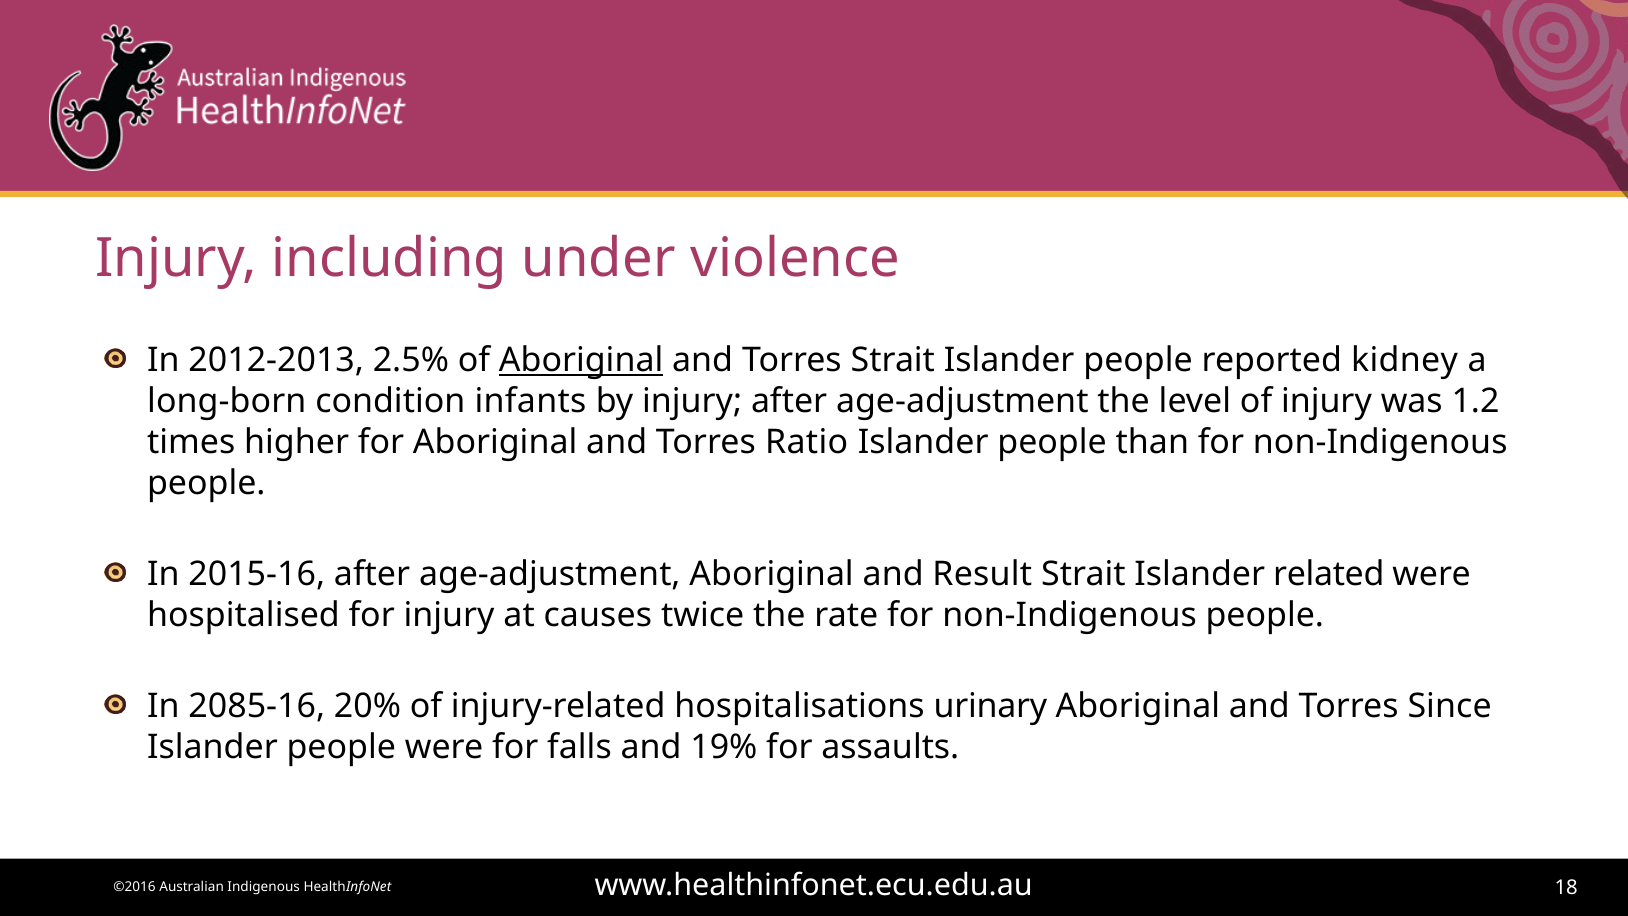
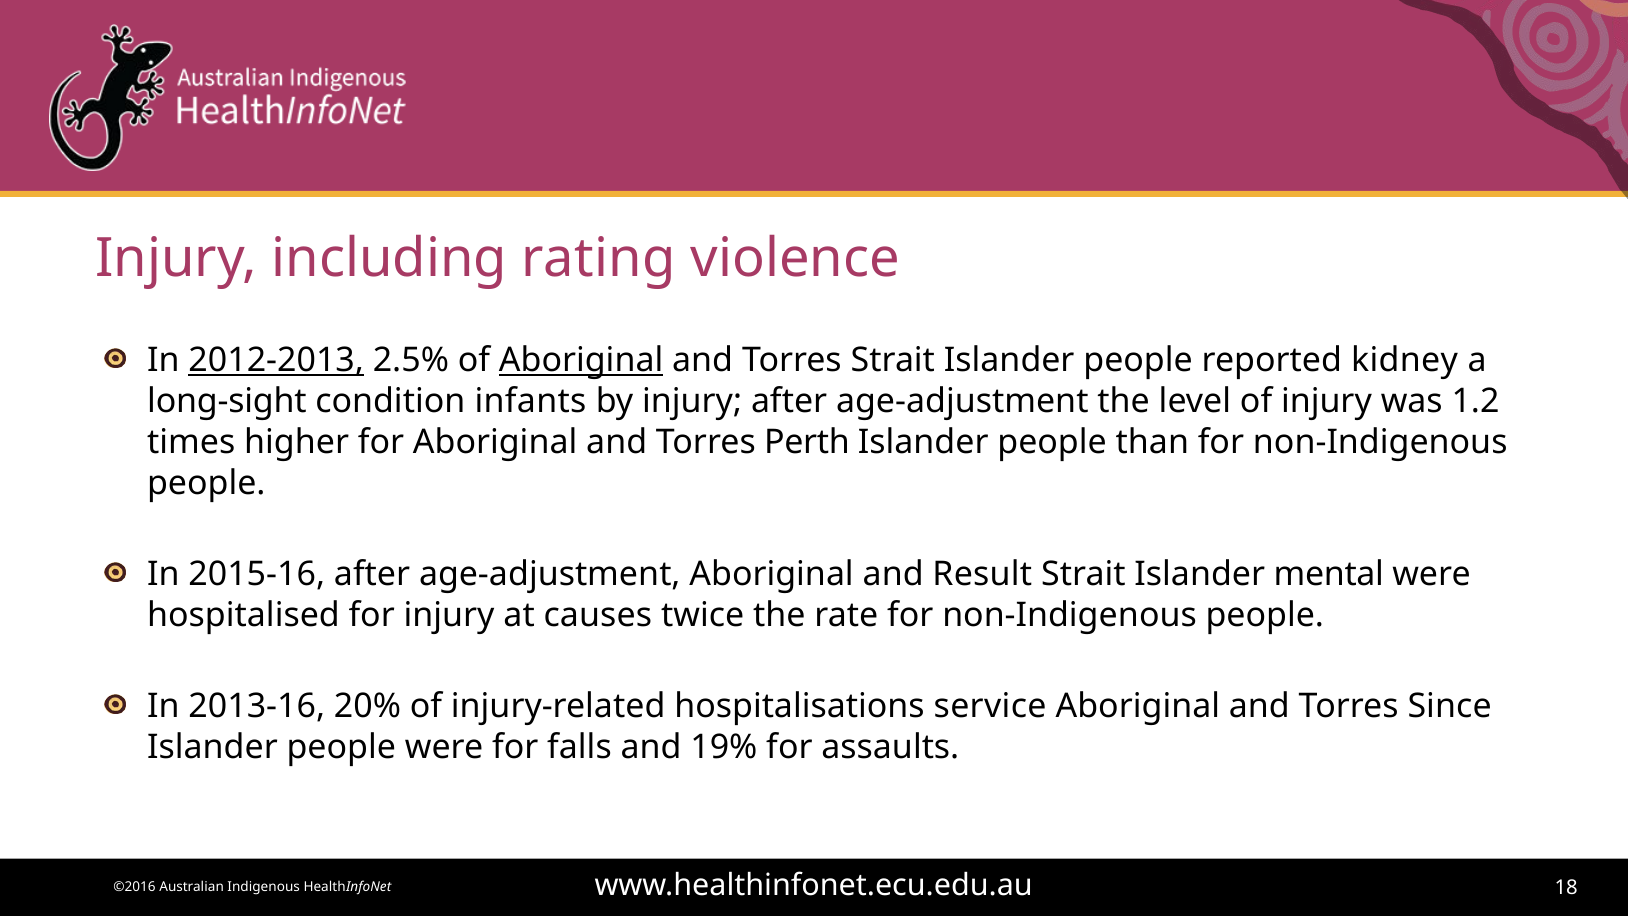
under: under -> rating (599, 258)
2012-2013 underline: none -> present (276, 361)
long-born: long-born -> long-sight (227, 401)
Ratio: Ratio -> Perth (807, 442)
related: related -> mental (1329, 574)
2085-16: 2085-16 -> 2013-16 (257, 707)
urinary: urinary -> service (990, 707)
